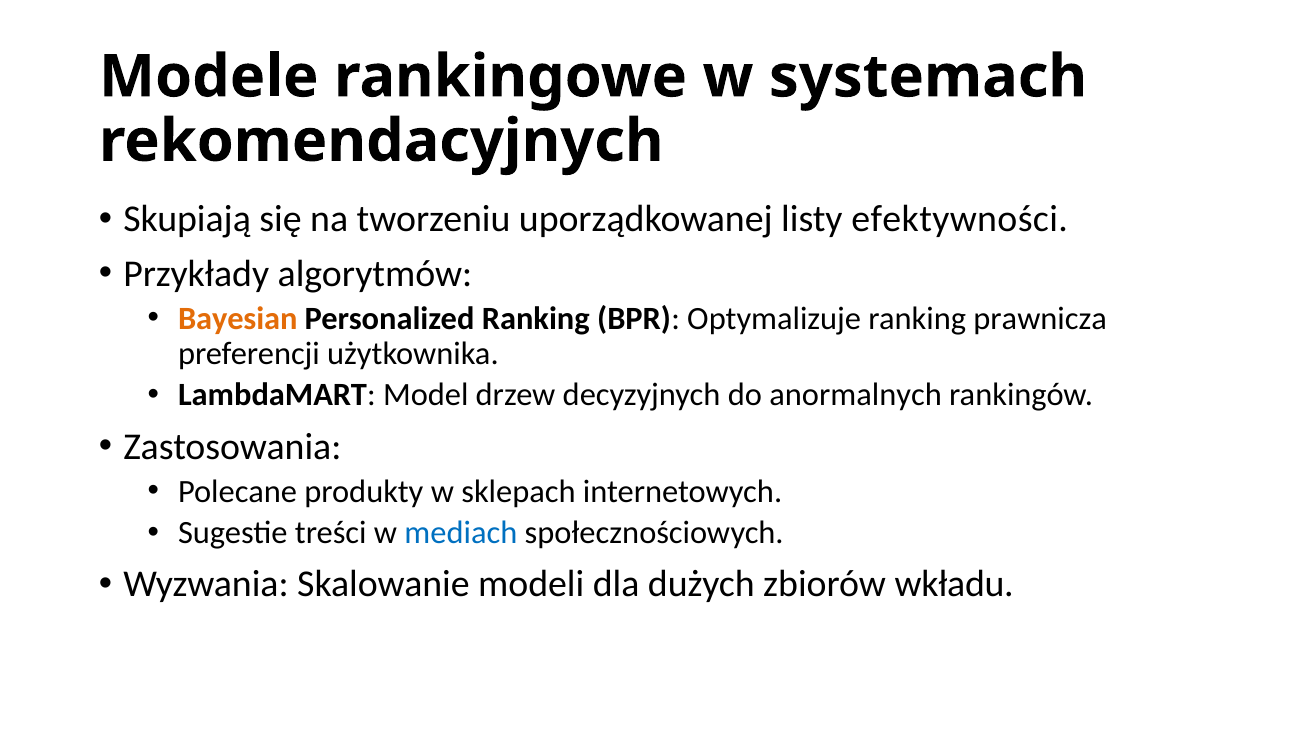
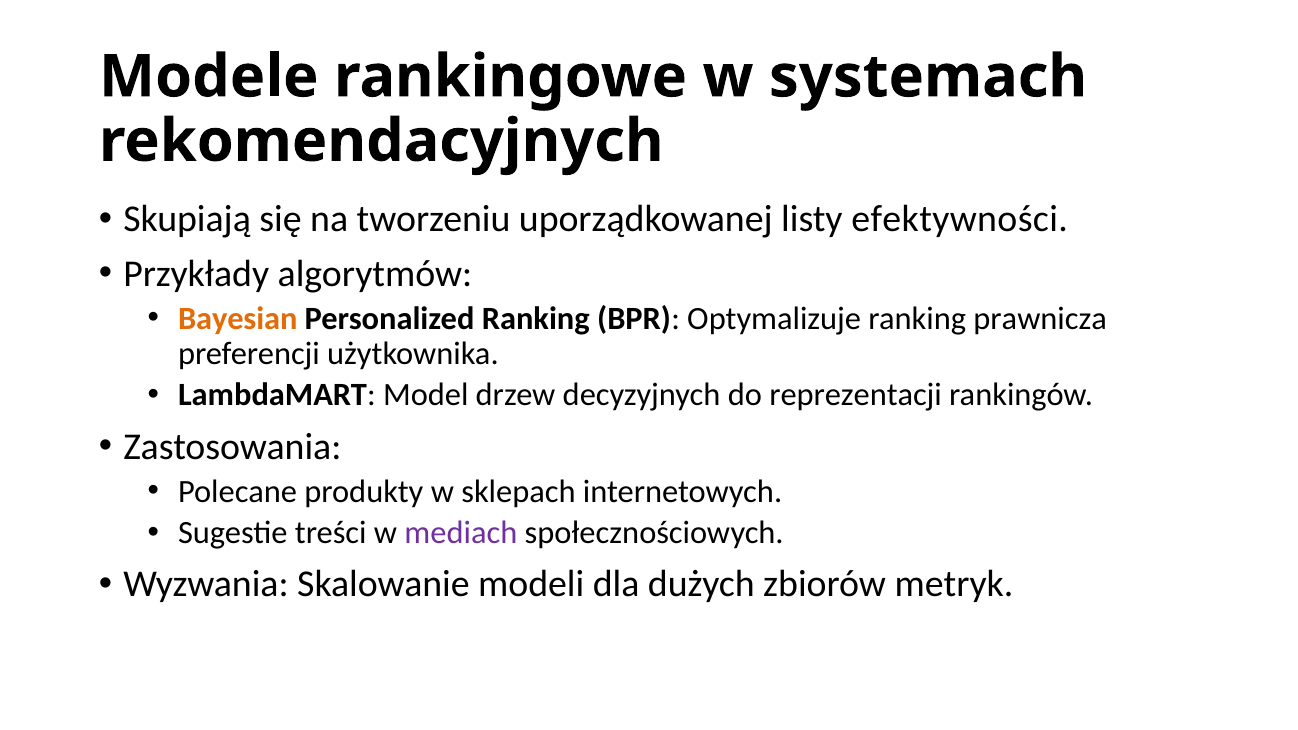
anormalnych: anormalnych -> reprezentacji (856, 395)
mediach colour: blue -> purple (461, 533)
wkładu: wkładu -> metryk (954, 585)
